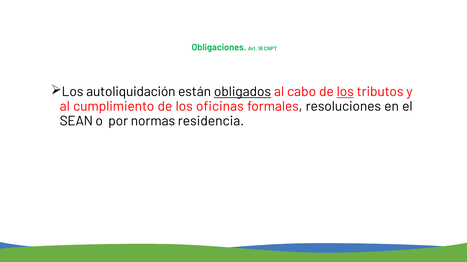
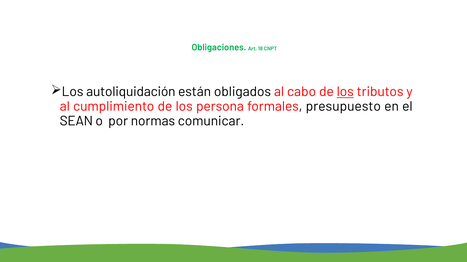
obligados underline: present -> none (242, 92)
oficinas: oficinas -> persona (220, 107)
resoluciones: resoluciones -> presupuesto (343, 107)
residencia: residencia -> comunicar (211, 121)
